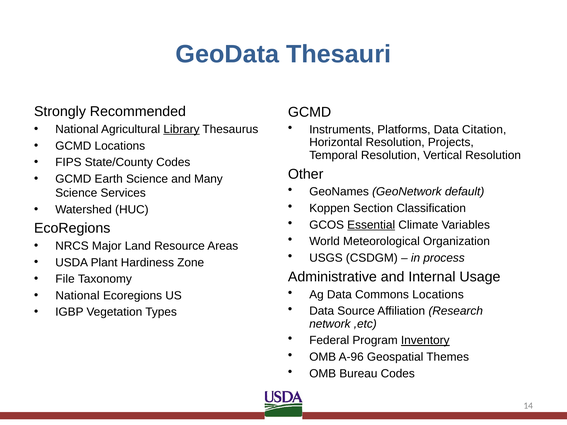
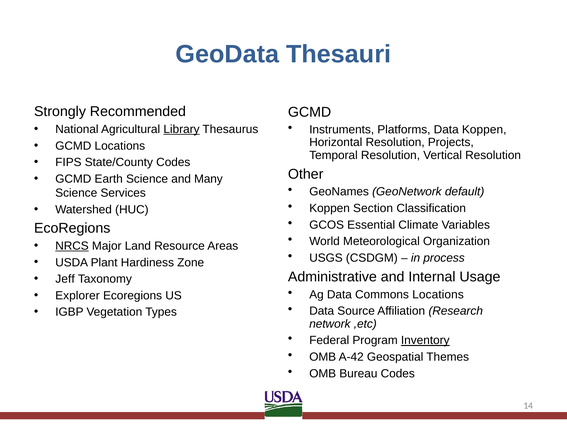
Data Citation: Citation -> Koppen (484, 130)
Essential underline: present -> none (371, 225)
NRCS underline: none -> present (72, 246)
File: File -> Jeff (65, 279)
National: National -> Explorer (78, 296)
A-96: A-96 -> A-42 (351, 357)
